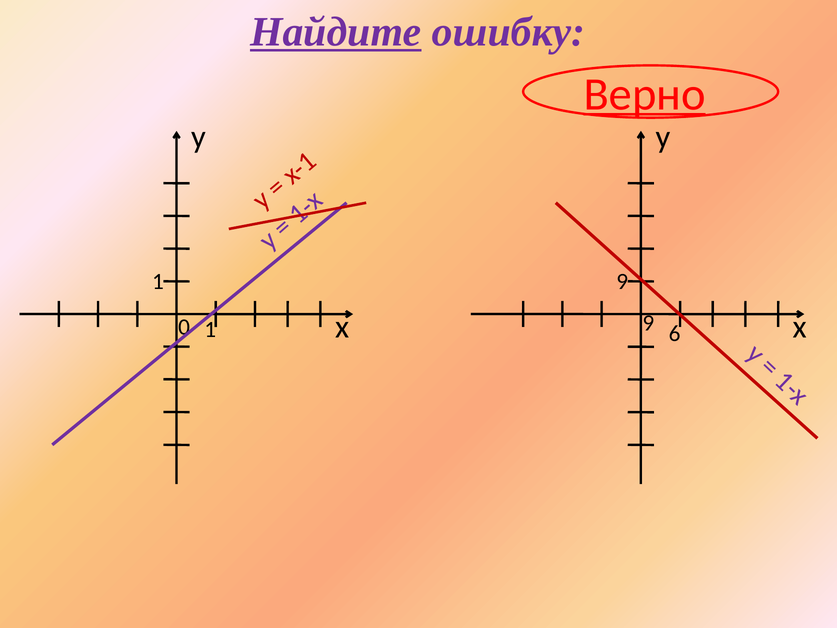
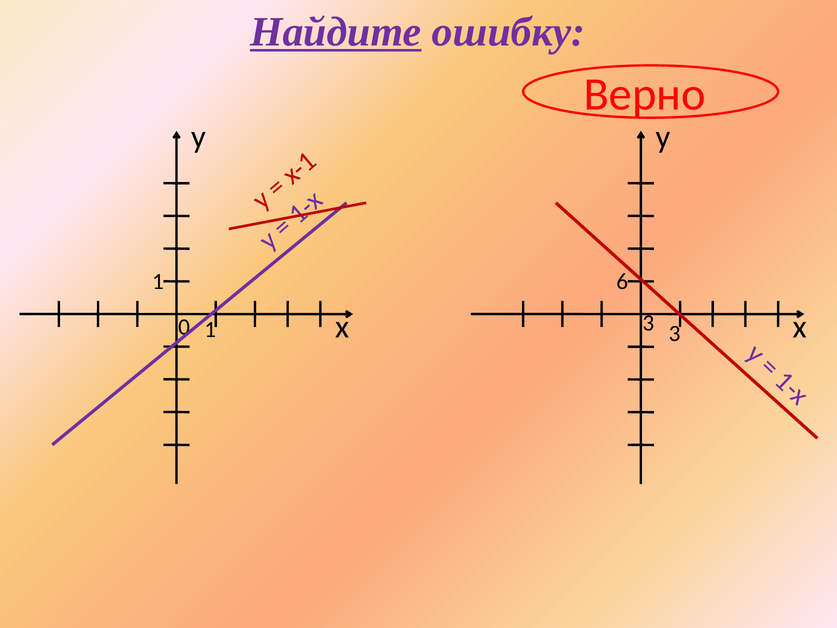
Верно underline: present -> none (645, 94)
9: 9 -> 6 (622, 281)
0 6: 6 -> 3 (675, 334)
9: 9 -> 3 (648, 323)
